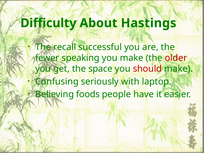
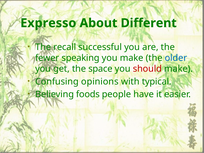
Difficulty: Difficulty -> Expresso (48, 23)
Hastings: Hastings -> Different (149, 23)
older colour: red -> blue (176, 58)
seriously: seriously -> opinions (100, 82)
laptop: laptop -> typical (157, 82)
